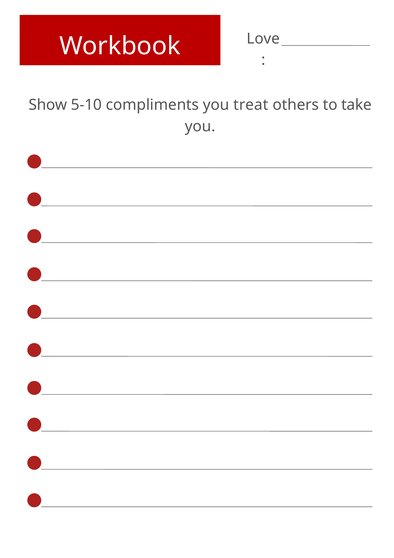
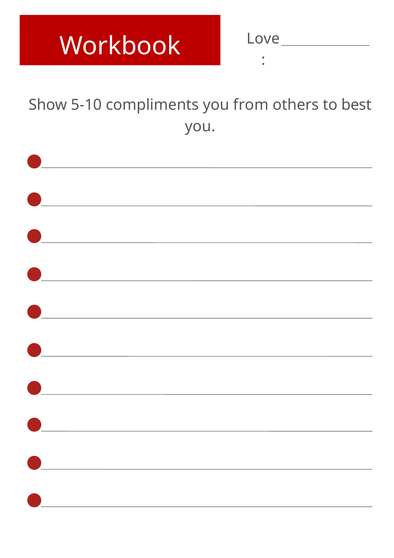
treat: treat -> from (251, 105)
take: take -> best (356, 105)
